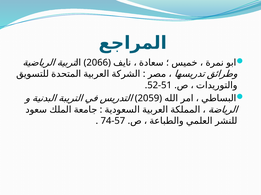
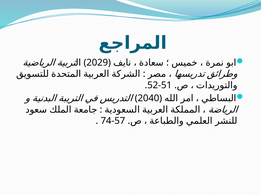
2066: 2066 -> 2029 (97, 63)
2059: 2059 -> 2040 (148, 99)
